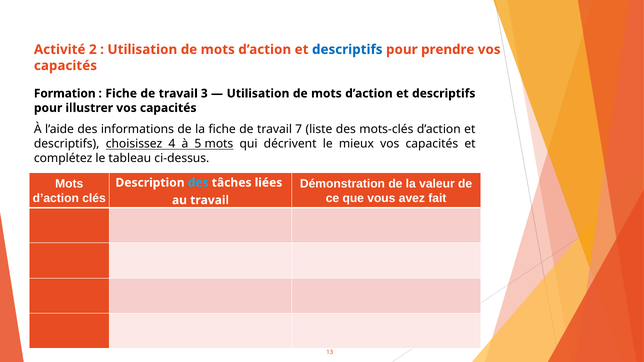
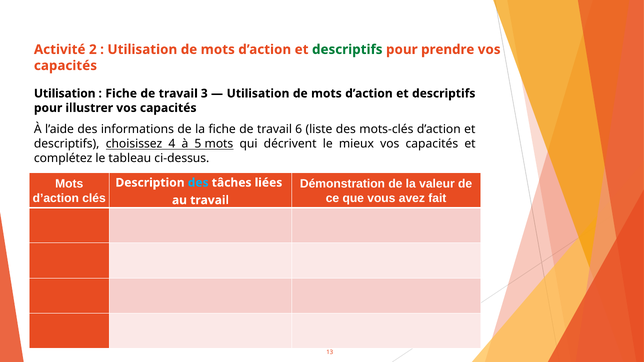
descriptifs colour: blue -> green (347, 50)
Formation: Formation -> Utilisation (65, 94)
7: 7 -> 6 (299, 129)
